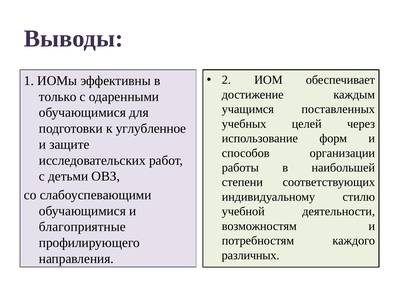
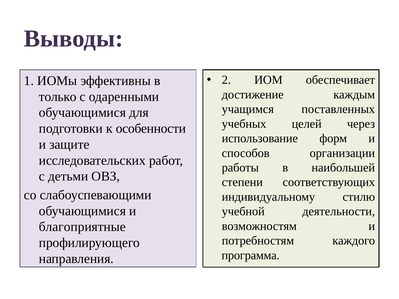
углубленное: углубленное -> особенности (151, 129)
различных: различных -> программа (251, 255)
